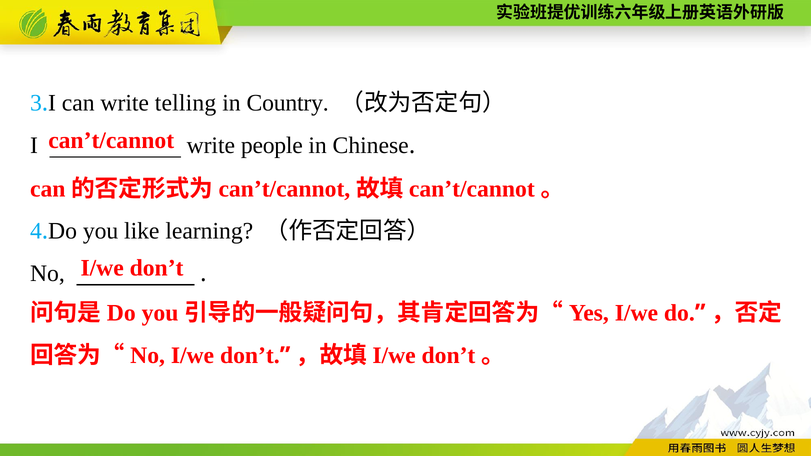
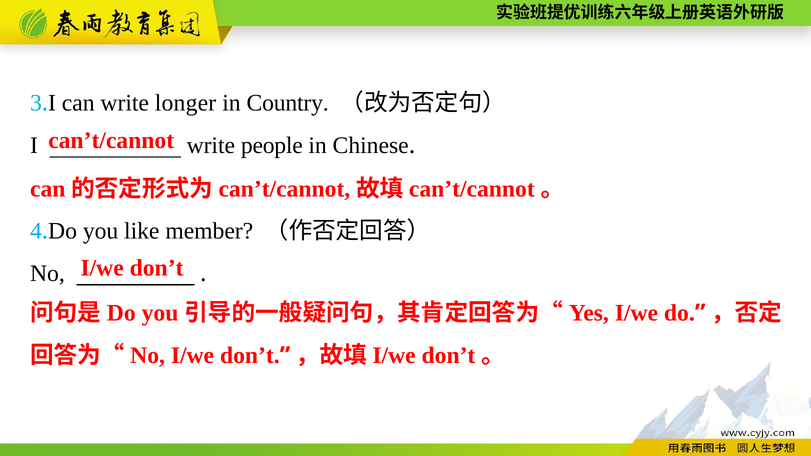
telling: telling -> longer (186, 103)
learning: learning -> member (209, 231)
